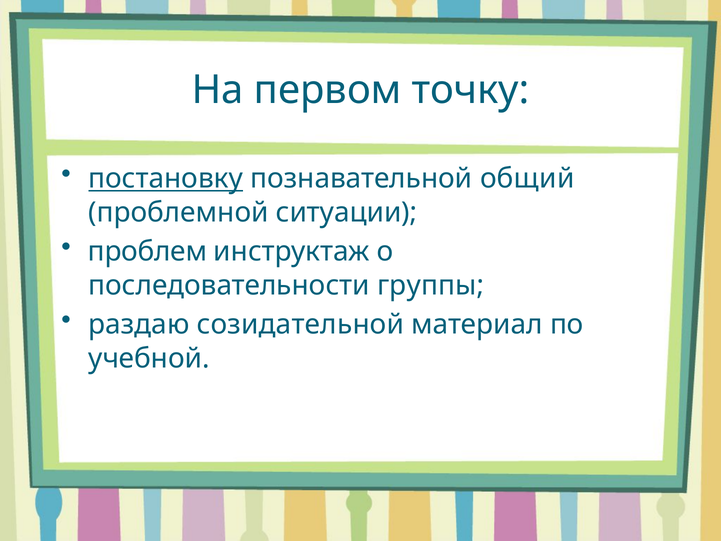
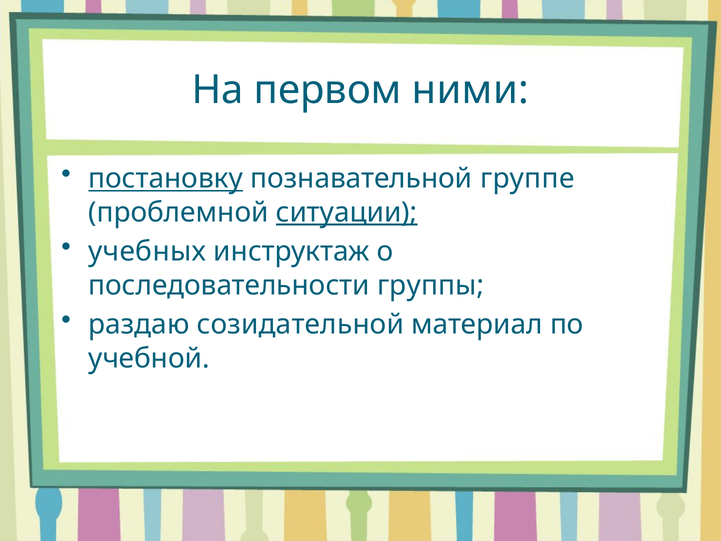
точку: точку -> ними (470, 90)
общий: общий -> группе (527, 179)
ситуации underline: none -> present (347, 212)
проблем: проблем -> учебных (147, 252)
